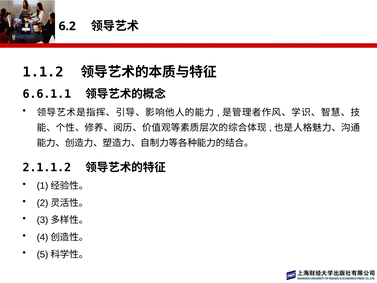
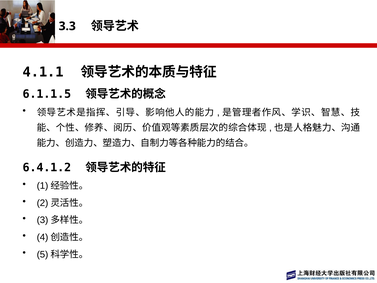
6.2: 6.2 -> 3.3 (67, 26)
1.1.2: 1.1.2 -> 4.1.1 (43, 72)
6.6.1.1: 6.6.1.1 -> 6.1.1.5 (47, 94)
2.1.1.2: 2.1.1.2 -> 6.4.1.2 (47, 167)
